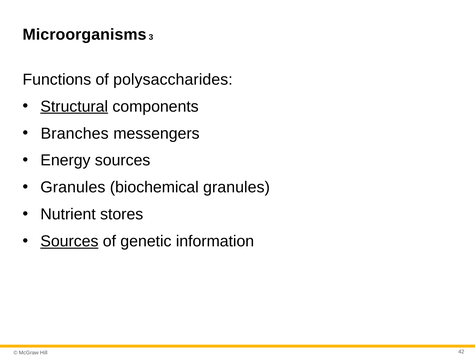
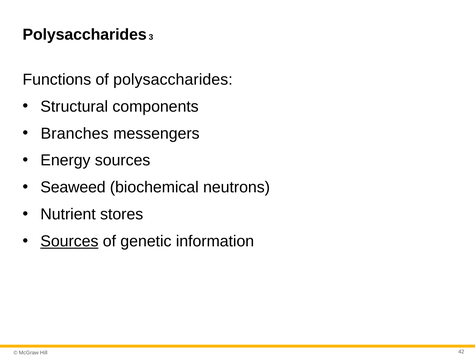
Microorganisms: Microorganisms -> Polysaccharides (85, 35)
Structural underline: present -> none (74, 106)
Granules: Granules -> Seaweed (73, 187)
biochemical granules: granules -> neutrons (237, 187)
